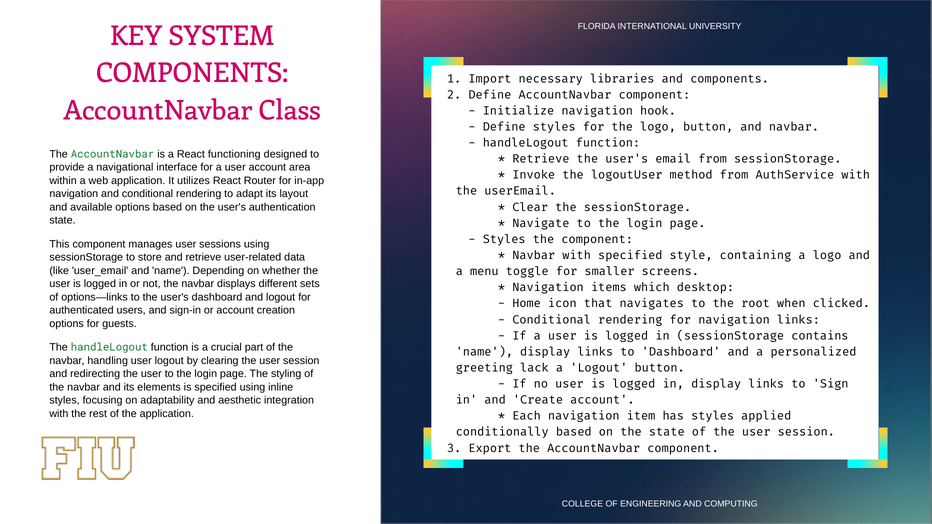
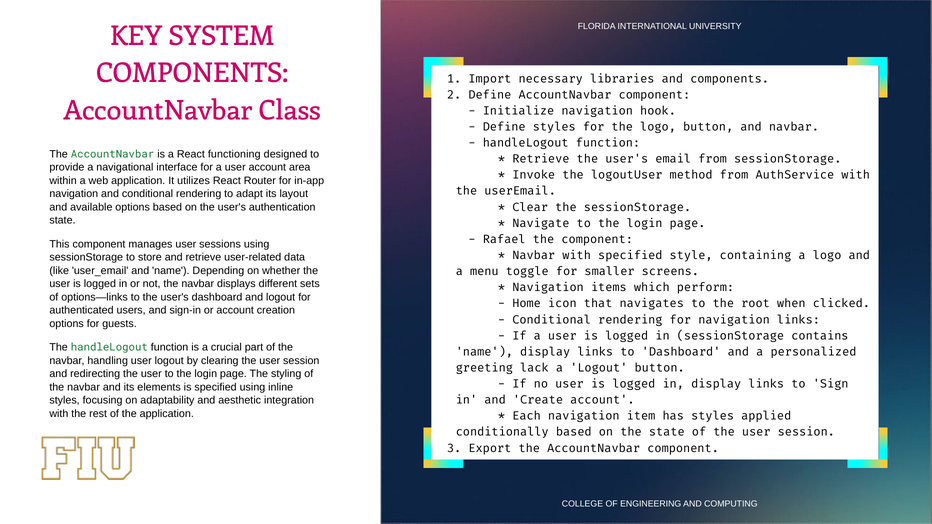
Styles: Styles -> Rafael (504, 239)
desktop: desktop -> perform (705, 288)
